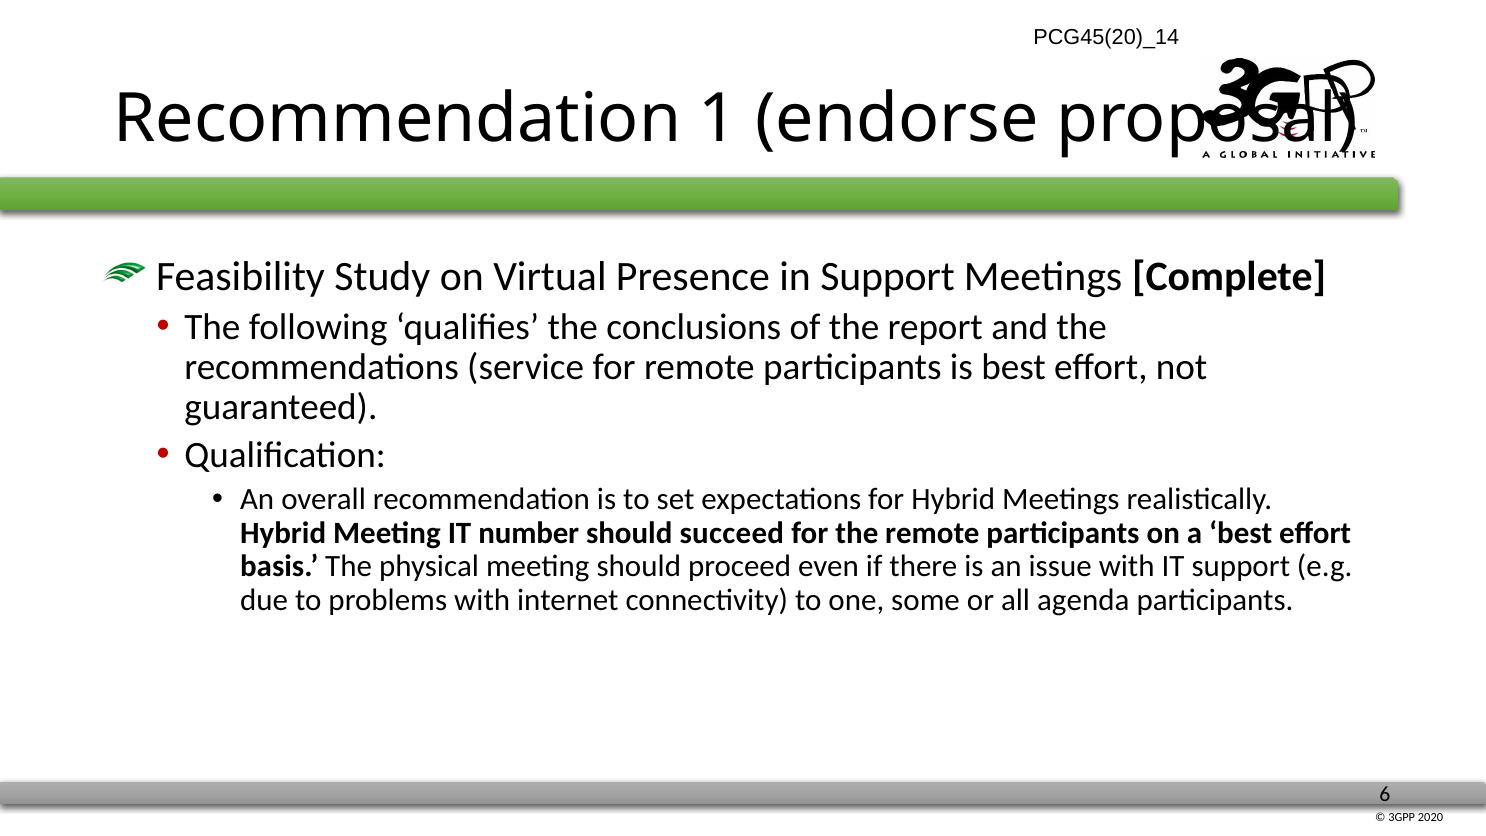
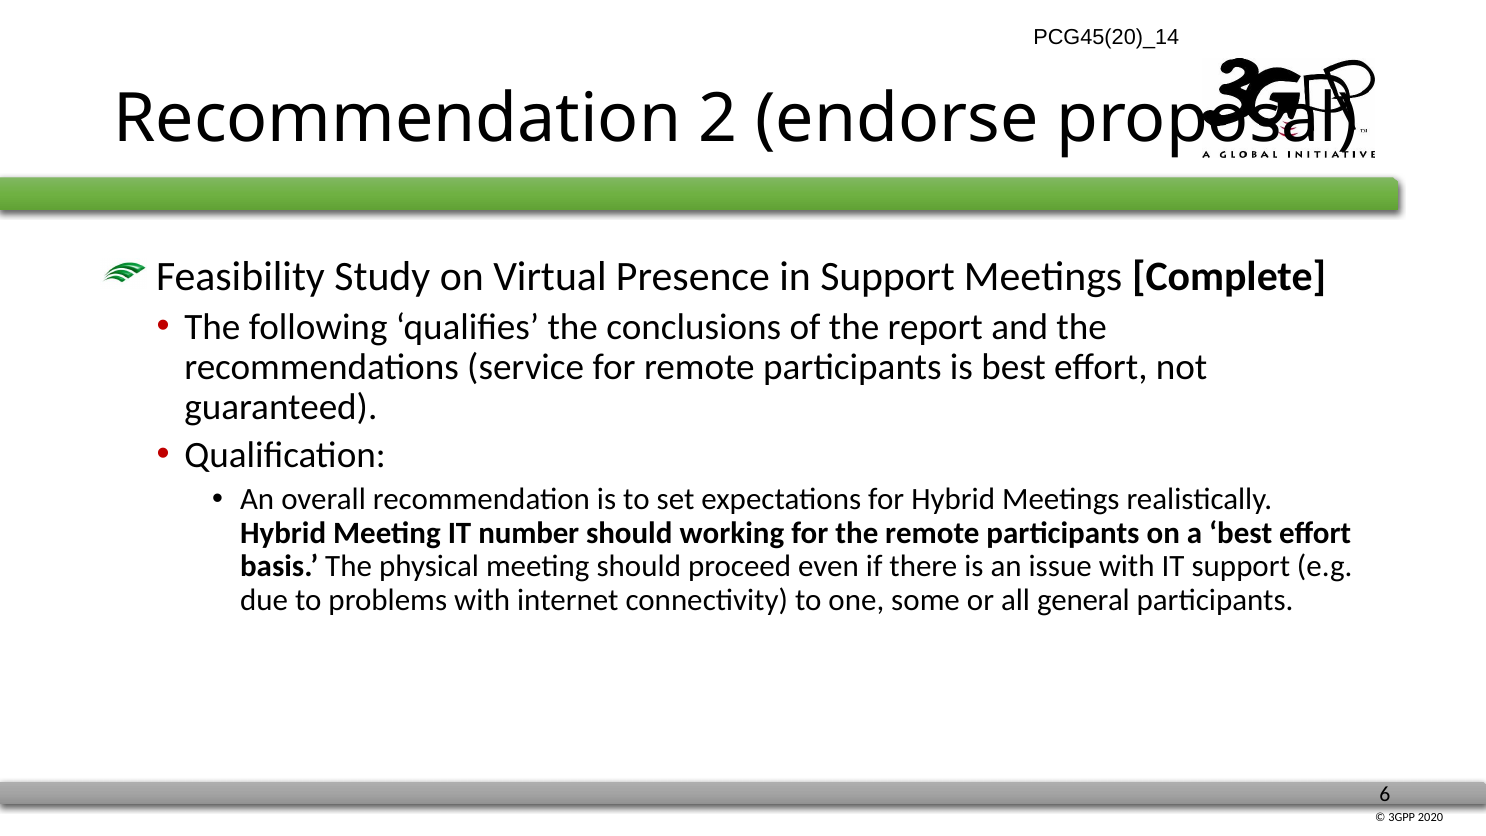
1: 1 -> 2 (718, 119)
succeed: succeed -> working (732, 533)
agenda: agenda -> general (1083, 600)
